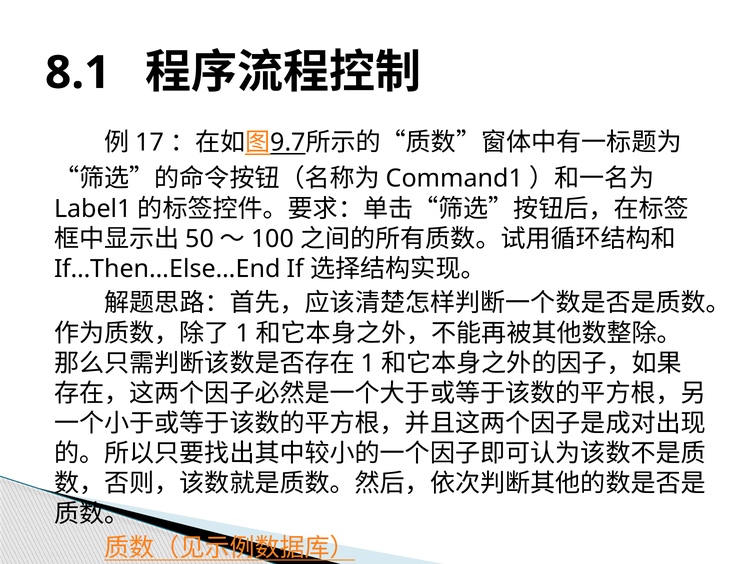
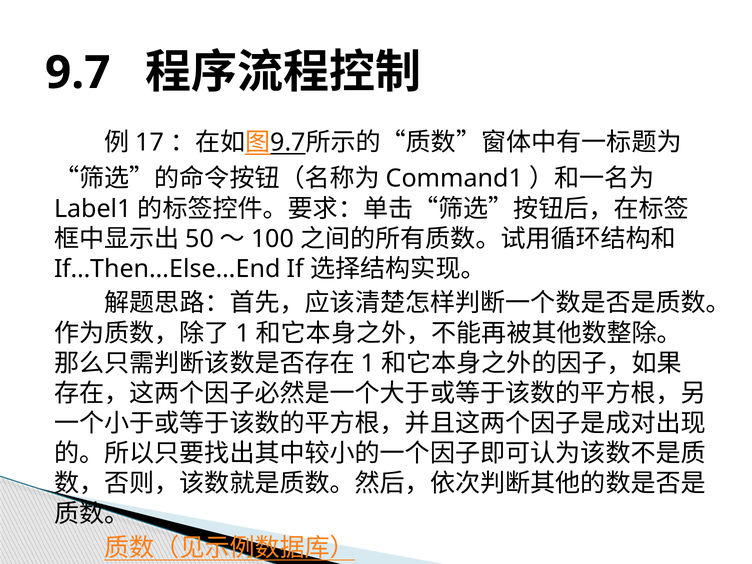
8.1: 8.1 -> 9.7 (78, 73)
